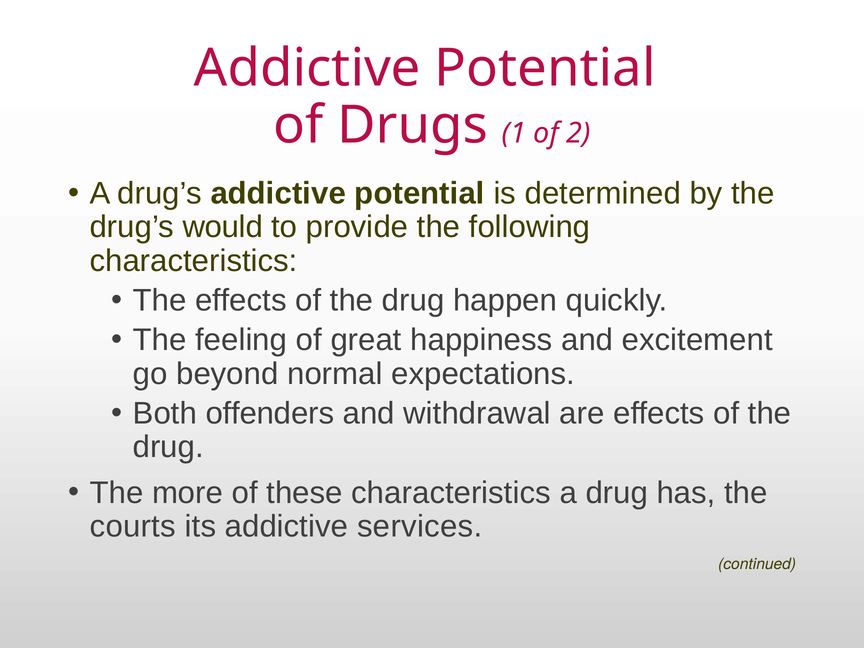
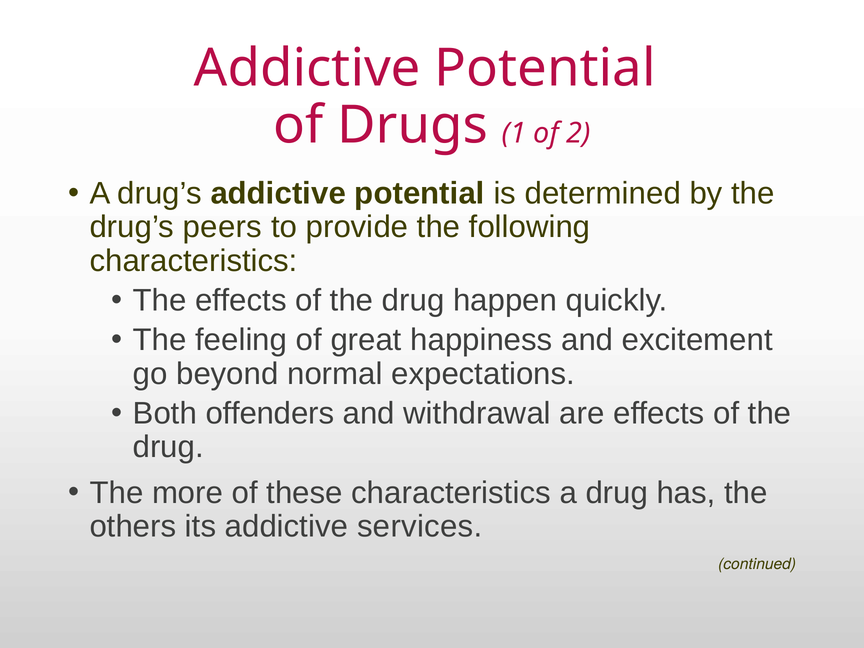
would: would -> peers (222, 227)
courts: courts -> others (133, 527)
